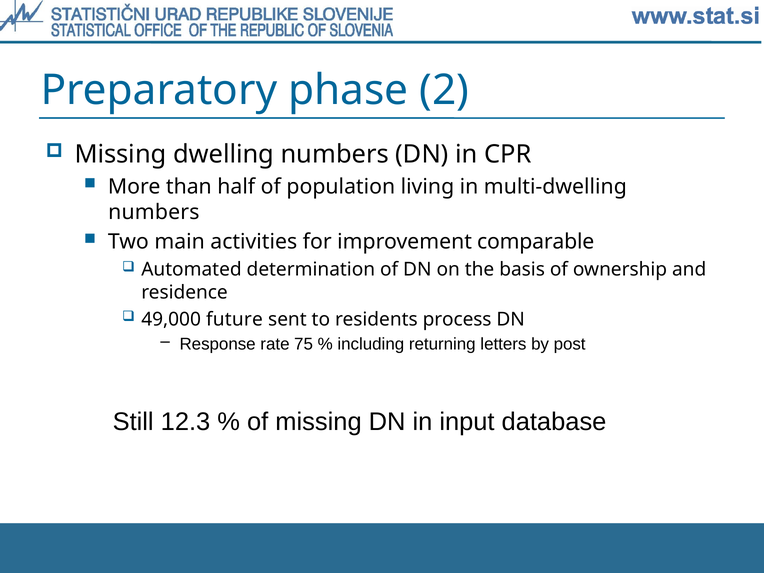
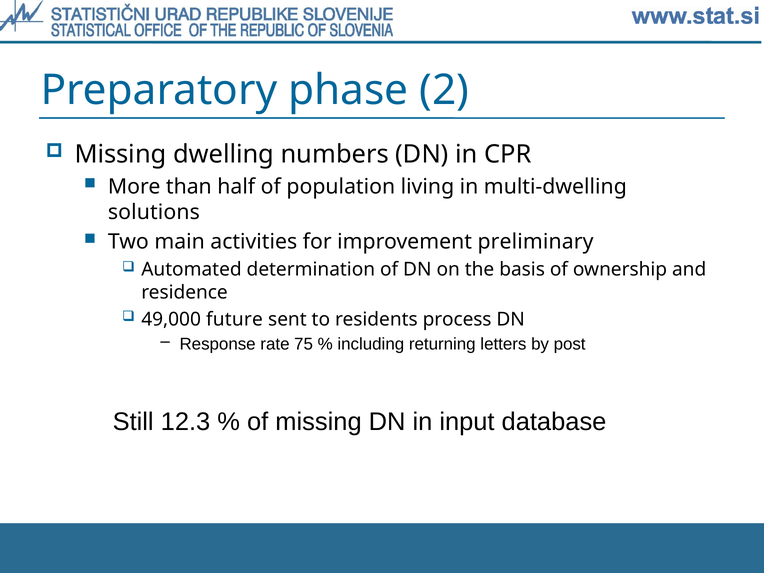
numbers: numbers -> solutions (154, 212)
comparable: comparable -> preliminary (536, 242)
